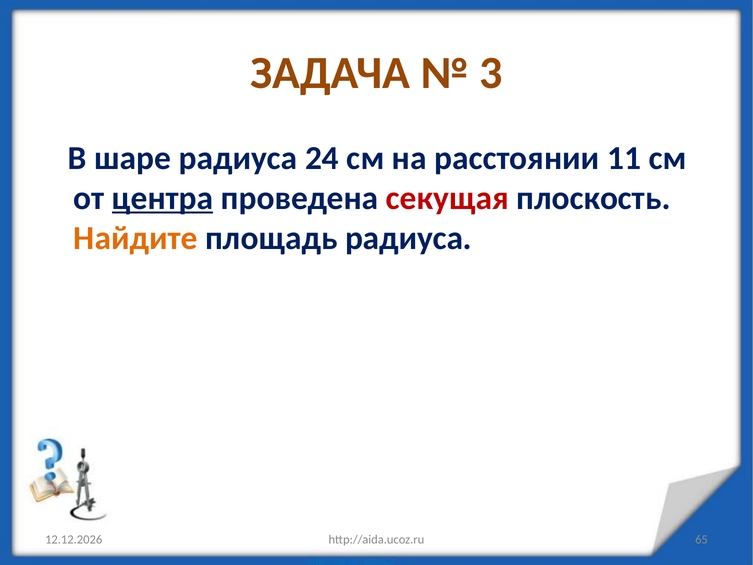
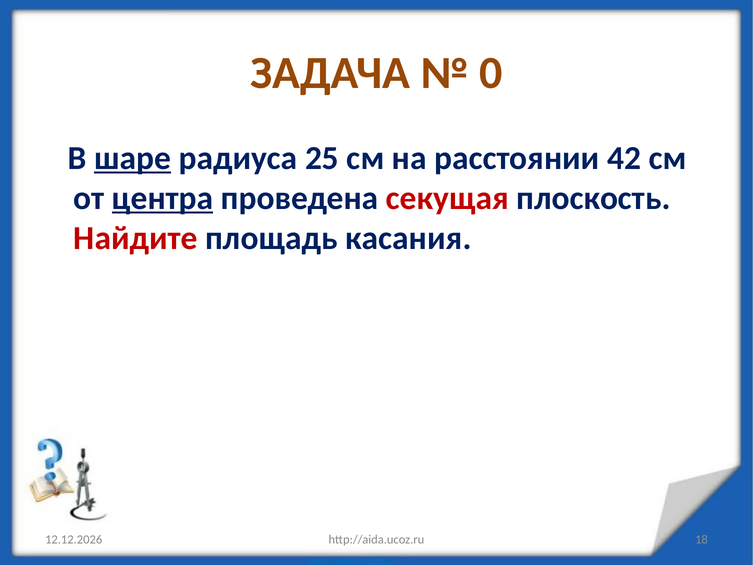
3: 3 -> 0 (491, 73)
шаре underline: none -> present (133, 158)
24: 24 -> 25 (322, 158)
11: 11 -> 42 (624, 158)
Найдите colour: orange -> red (135, 238)
площадь радиуса: радиуса -> касания (408, 238)
65: 65 -> 18 (701, 539)
